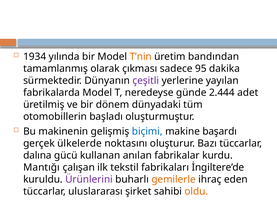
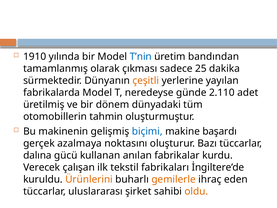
1934: 1934 -> 1910 (35, 57)
T’nin colour: orange -> blue (141, 57)
95: 95 -> 25 (201, 69)
çeşitli colour: purple -> orange (146, 81)
2.444: 2.444 -> 2.110 (222, 93)
başladı: başladı -> tahmin (106, 117)
ülkelerde: ülkelerde -> azalmaya (80, 143)
Mantığı: Mantığı -> Verecek (42, 167)
Ürünlerini colour: purple -> orange (89, 179)
